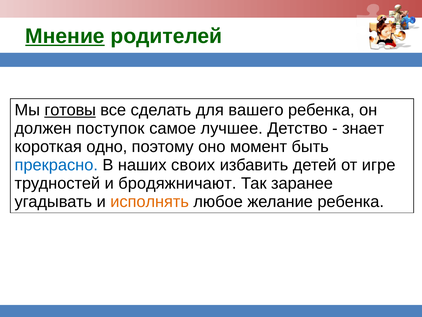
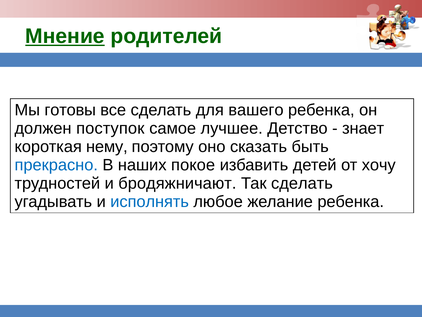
готовы underline: present -> none (70, 110)
одно: одно -> нему (107, 147)
момент: момент -> сказать (259, 147)
своих: своих -> покое (193, 165)
игре: игре -> хочу (379, 165)
Так заранее: заранее -> сделать (302, 183)
исполнять colour: orange -> blue (150, 201)
